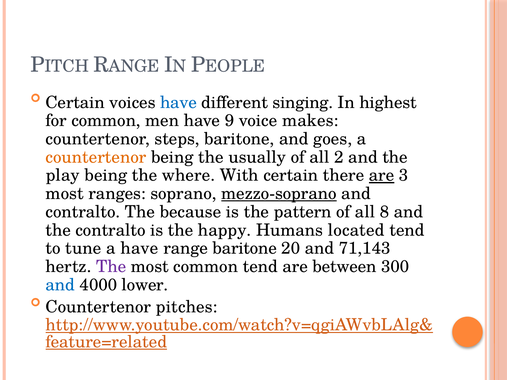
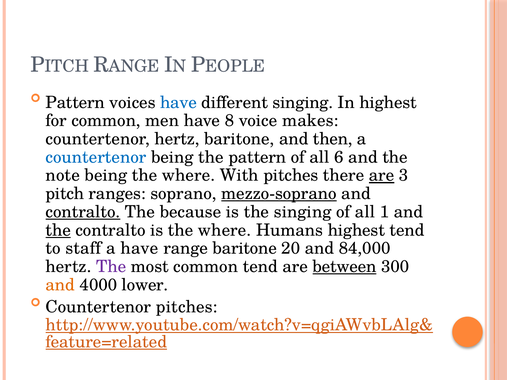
Certain: Certain -> Pattern (75, 103)
9: 9 -> 8 (229, 121)
countertenor steps: steps -> hertz (177, 139)
goes: goes -> then (333, 139)
countertenor colour: orange -> blue (96, 157)
the usually: usually -> pattern (257, 157)
2: 2 -> 6 (339, 157)
play: play -> note (63, 176)
With certain: certain -> pitches (291, 176)
most: most -> pitch (65, 194)
contralto underline: none -> present (83, 212)
the pattern: pattern -> singing (303, 212)
8: 8 -> 1 (384, 212)
the underline: none -> present (58, 230)
is the happy: happy -> where (225, 230)
Humans located: located -> highest (356, 230)
tune: tune -> staff (83, 248)
71,143: 71,143 -> 84,000 (365, 248)
between underline: none -> present (345, 267)
and colour: blue -> orange (60, 285)
